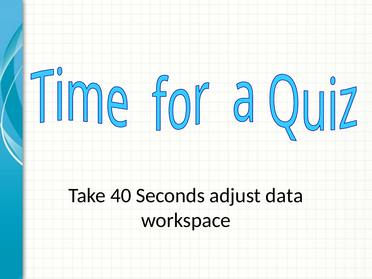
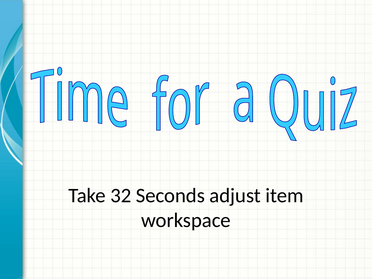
40: 40 -> 32 (121, 195)
data: data -> item (284, 195)
